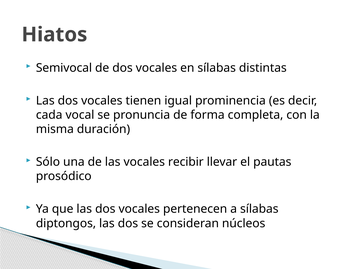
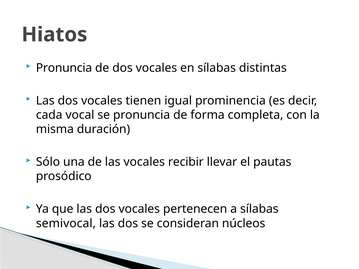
Semivocal: Semivocal -> Pronuncia (64, 68)
diptongos: diptongos -> semivocal (66, 224)
